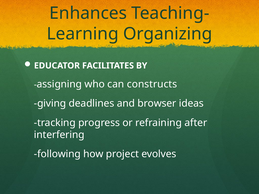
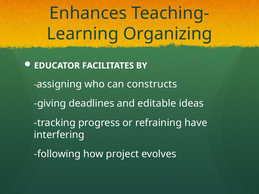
browser: browser -> editable (157, 104)
after: after -> have (196, 123)
